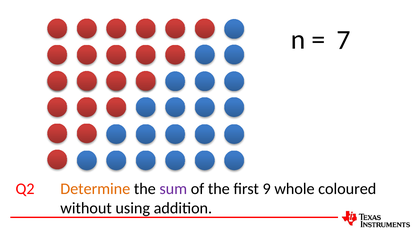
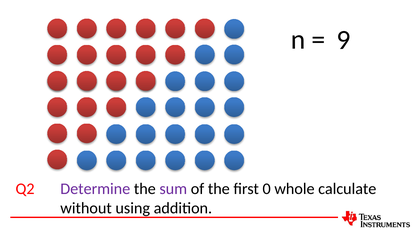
7: 7 -> 9 (344, 40)
Determine colour: orange -> purple (95, 189)
9: 9 -> 0 (267, 189)
coloured: coloured -> calculate (347, 189)
